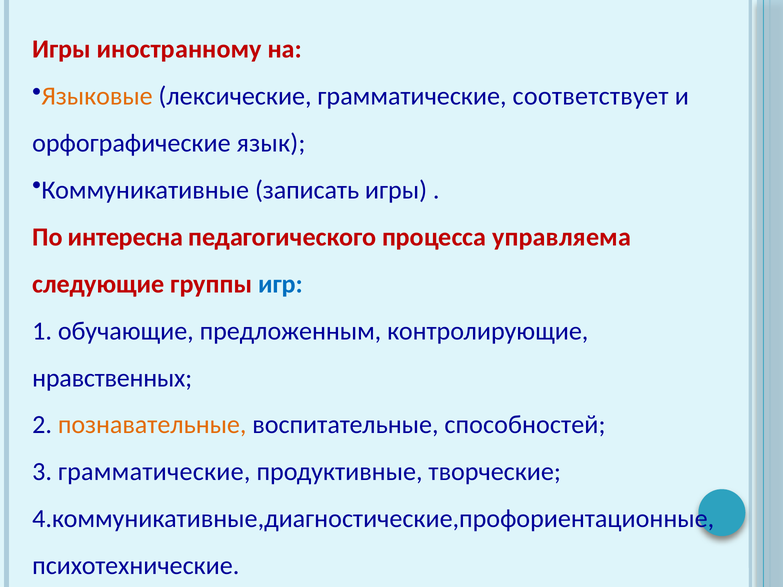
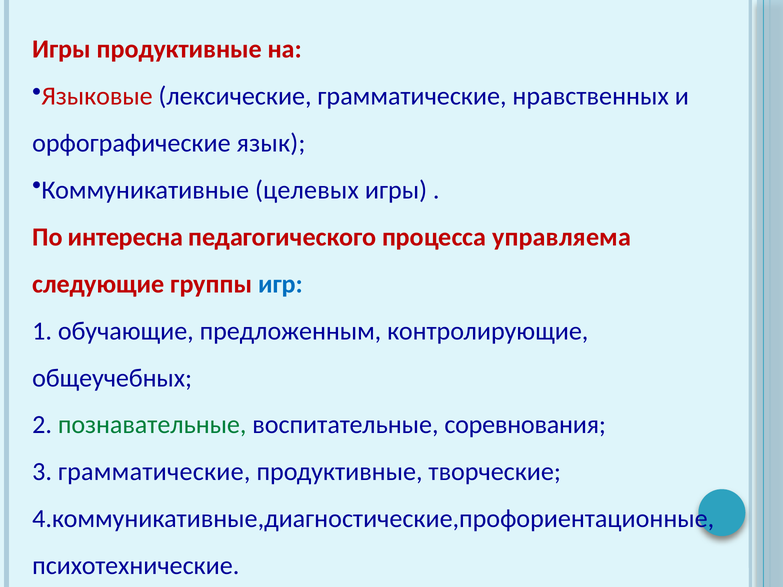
Игры иностранному: иностранному -> продуктивные (179, 49)
Языковые colour: orange -> red (97, 96)
соответствует: соответствует -> нравственных (591, 96)
записать: записать -> целевых (307, 190)
нравственных: нравственных -> общеучебных (112, 378)
познавательные colour: orange -> green (152, 425)
способностей: способностей -> соревнования (525, 425)
